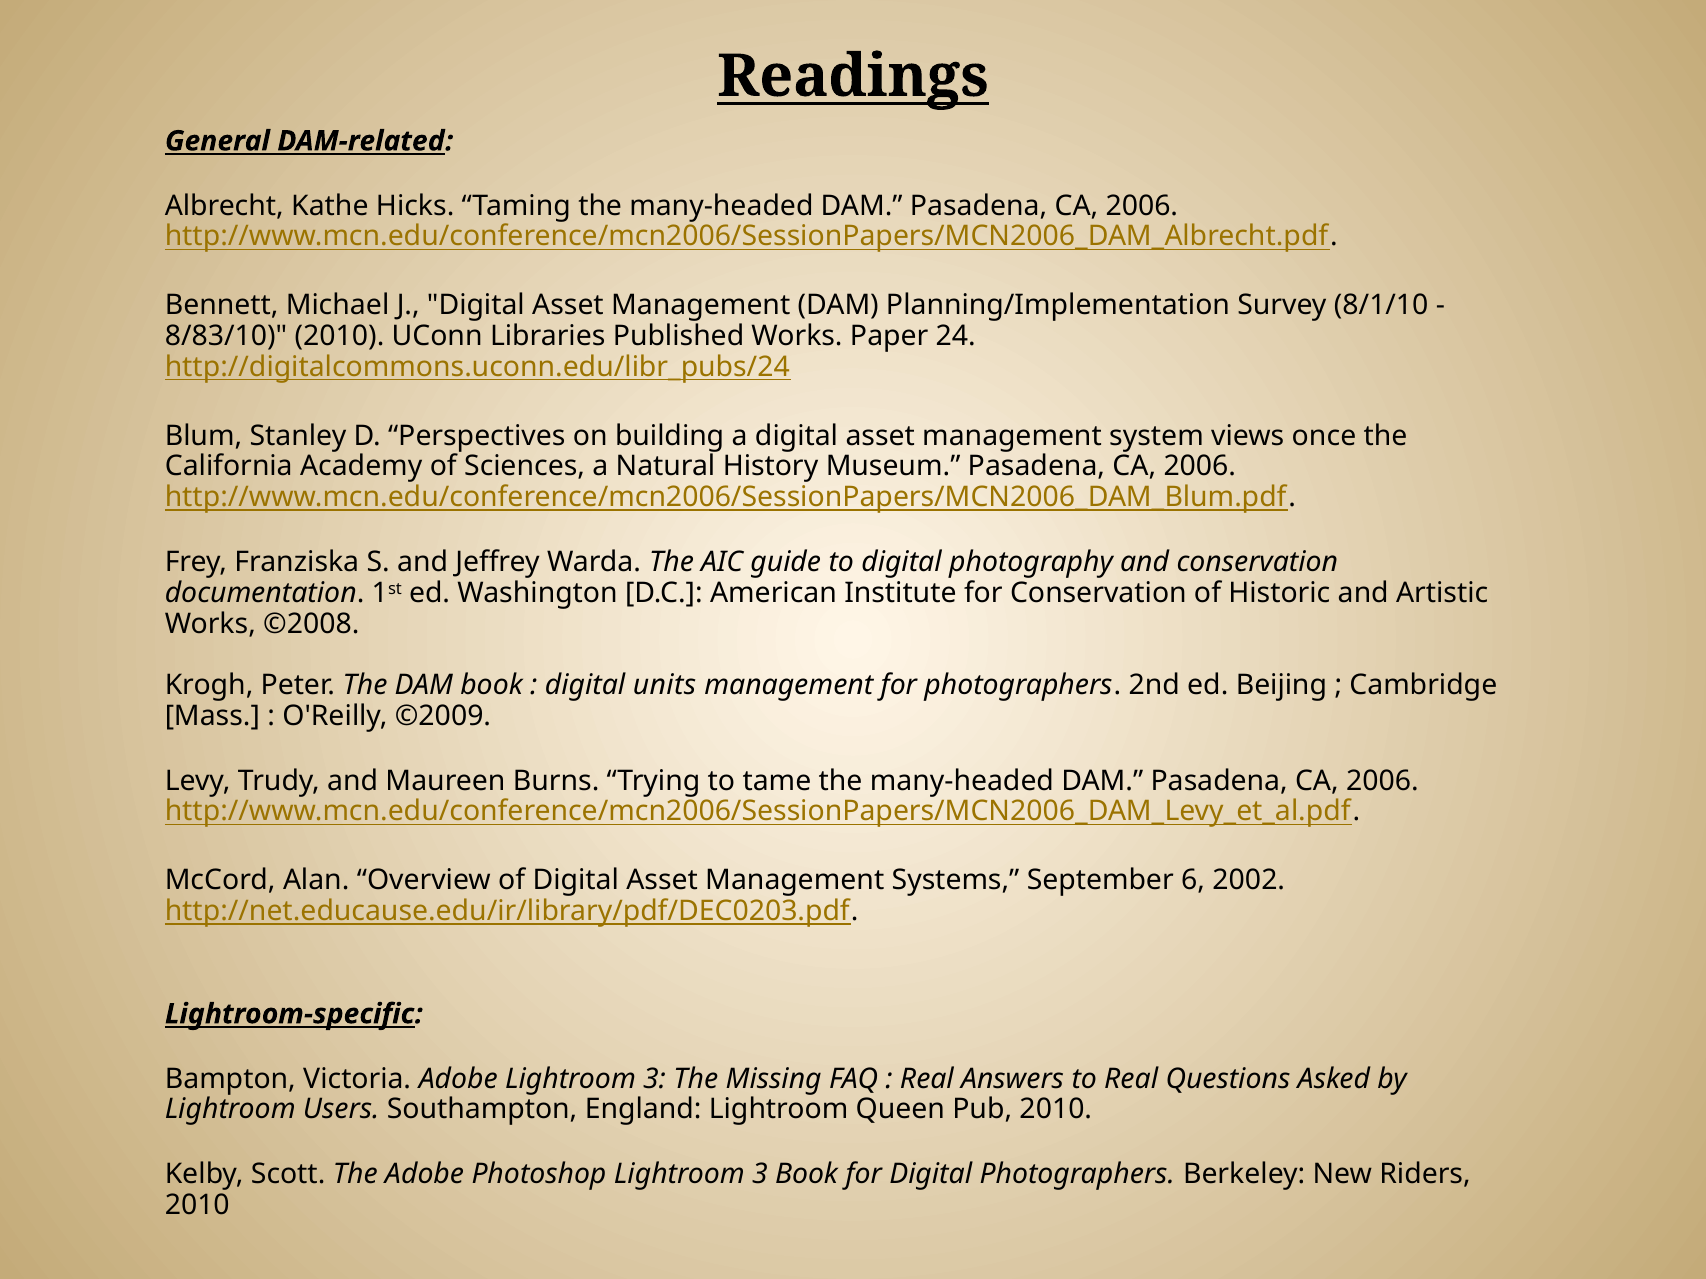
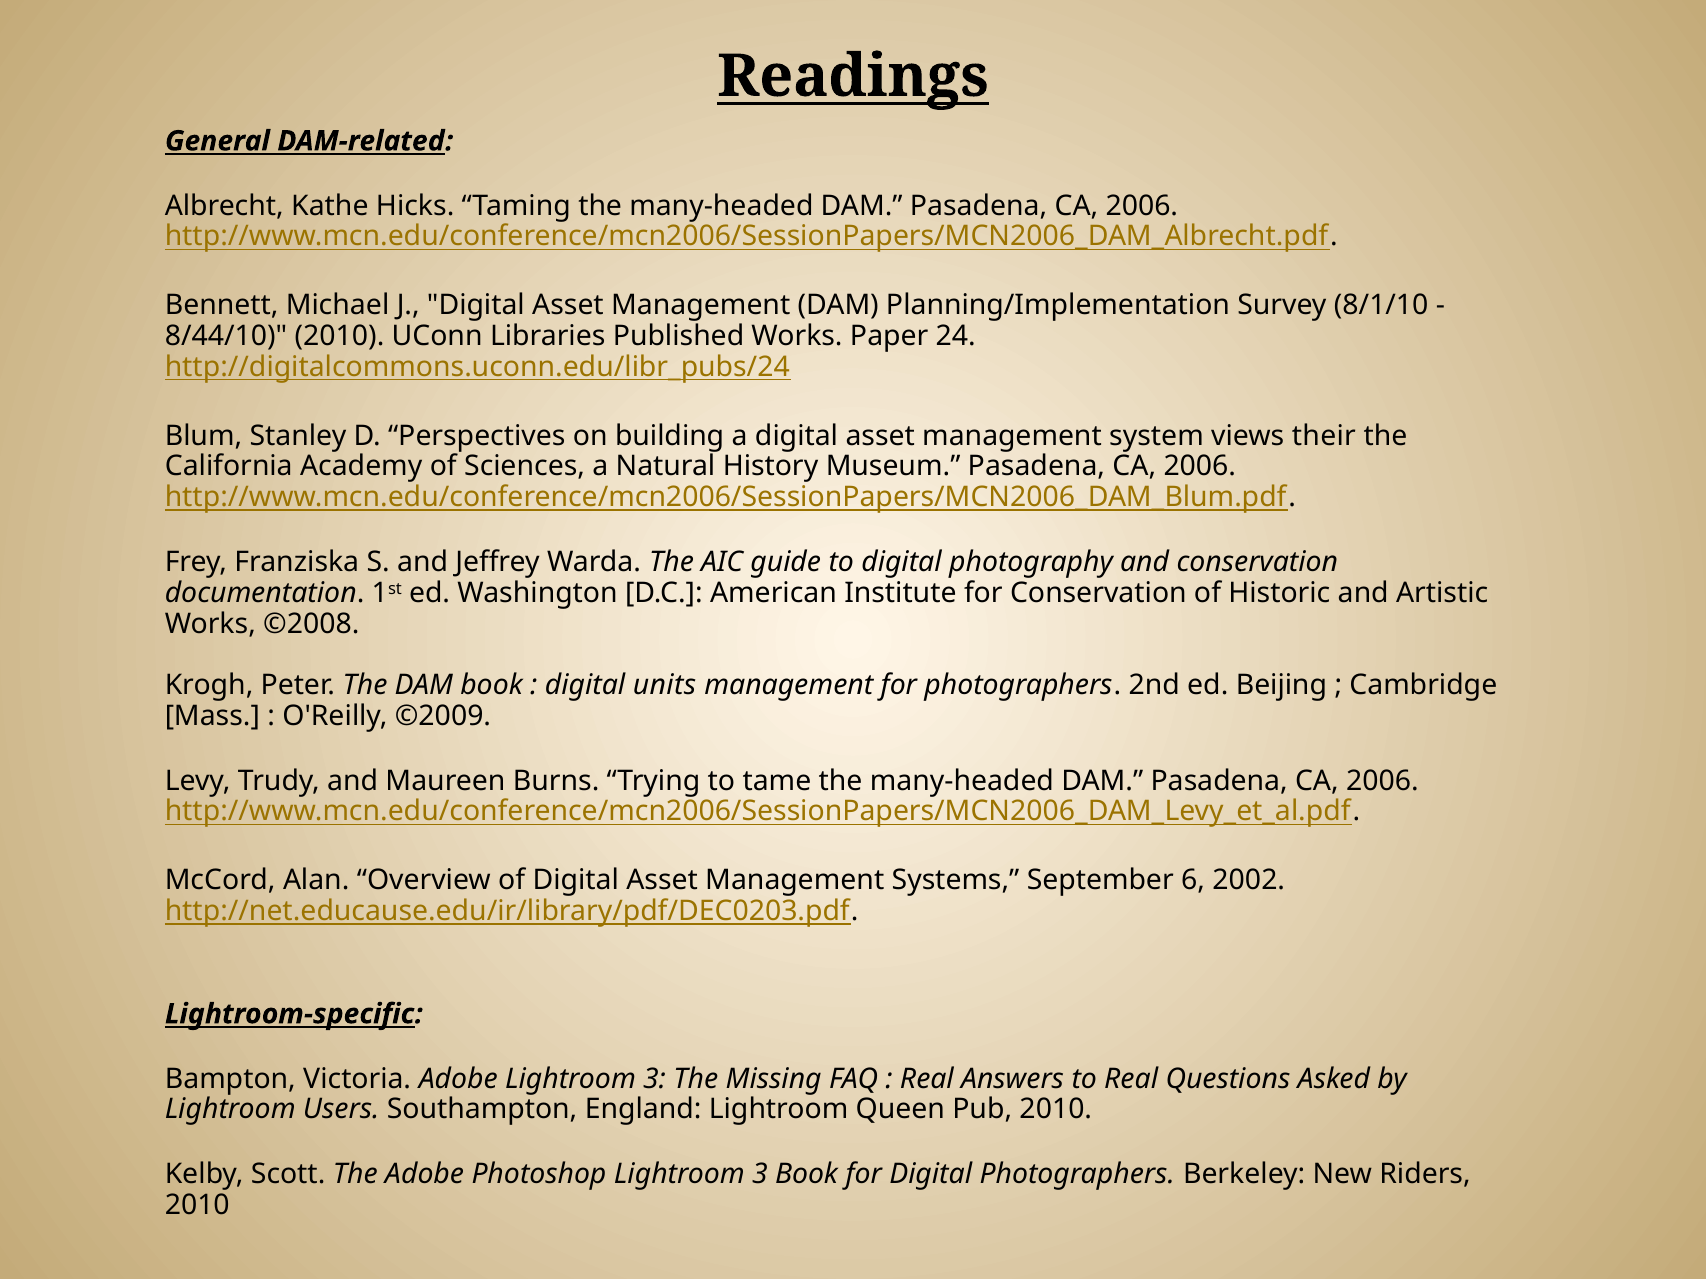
8/83/10: 8/83/10 -> 8/44/10 (226, 336)
once: once -> their (1324, 436)
